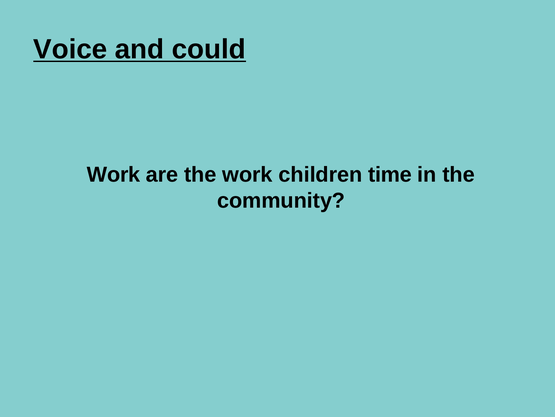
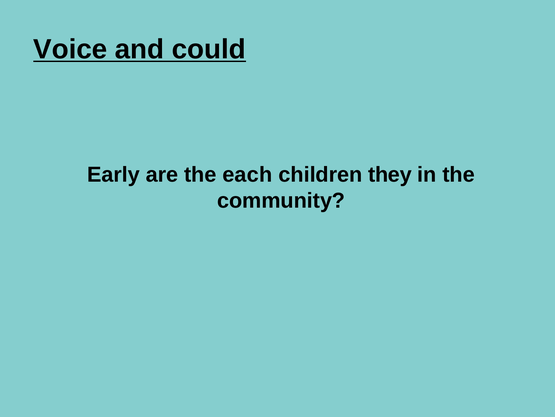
Work: Work -> Early (114, 174)
the work: work -> each (247, 174)
time: time -> they (390, 174)
